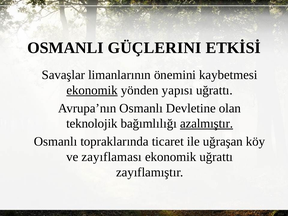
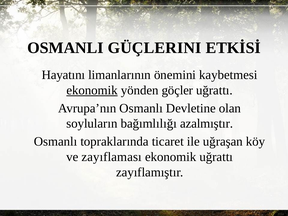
Savaşlar: Savaşlar -> Hayatını (63, 75)
yapısı: yapısı -> göçler (177, 90)
teknolojik: teknolojik -> soyluların (92, 124)
azalmıştır underline: present -> none (207, 124)
